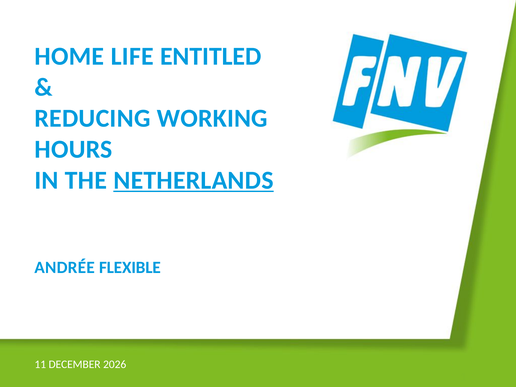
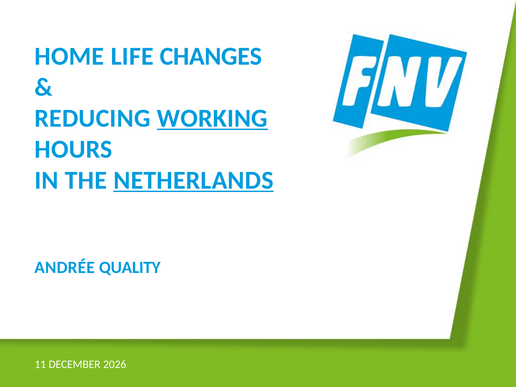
ENTITLED: ENTITLED -> CHANGES (211, 56)
WORKING underline: none -> present (212, 118)
FLEXIBLE: FLEXIBLE -> QUALITY (130, 267)
